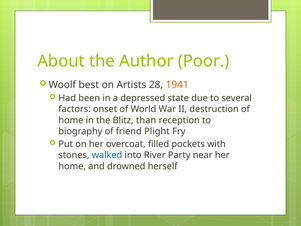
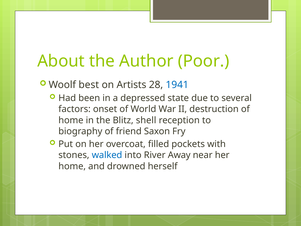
1941 colour: orange -> blue (177, 85)
than: than -> shell (146, 120)
Plight: Plight -> Saxon (157, 131)
Party: Party -> Away (179, 155)
